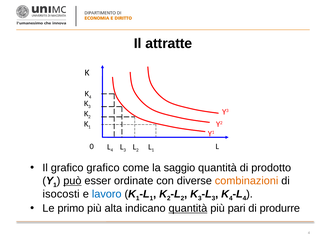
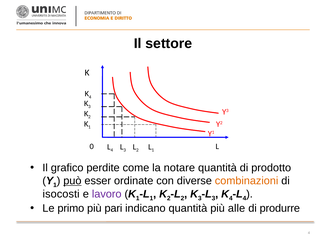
attratte: attratte -> settore (169, 43)
grafico grafico: grafico -> perdite (103, 168)
saggio: saggio -> notare (179, 168)
lavoro colour: blue -> purple (107, 195)
alta: alta -> pari (113, 209)
quantità underline: present -> none (188, 209)
pari: pari -> alle (237, 209)
